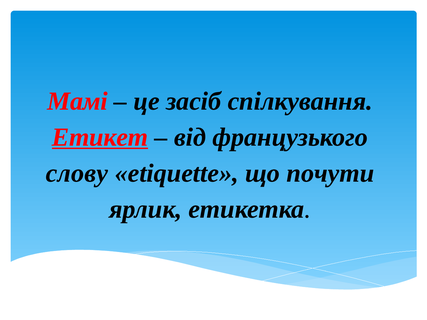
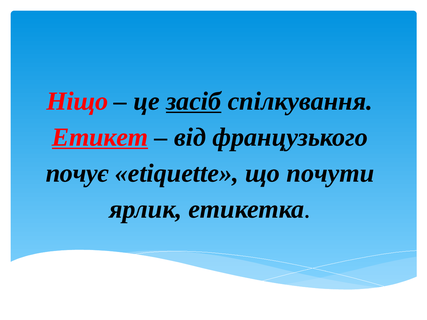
Мамі: Мамі -> Ніщо (77, 101)
засіб underline: none -> present (194, 101)
слову: слову -> почує (77, 173)
